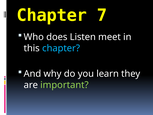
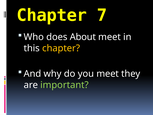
Listen: Listen -> About (83, 37)
chapter colour: light blue -> yellow (61, 48)
you learn: learn -> meet (108, 74)
